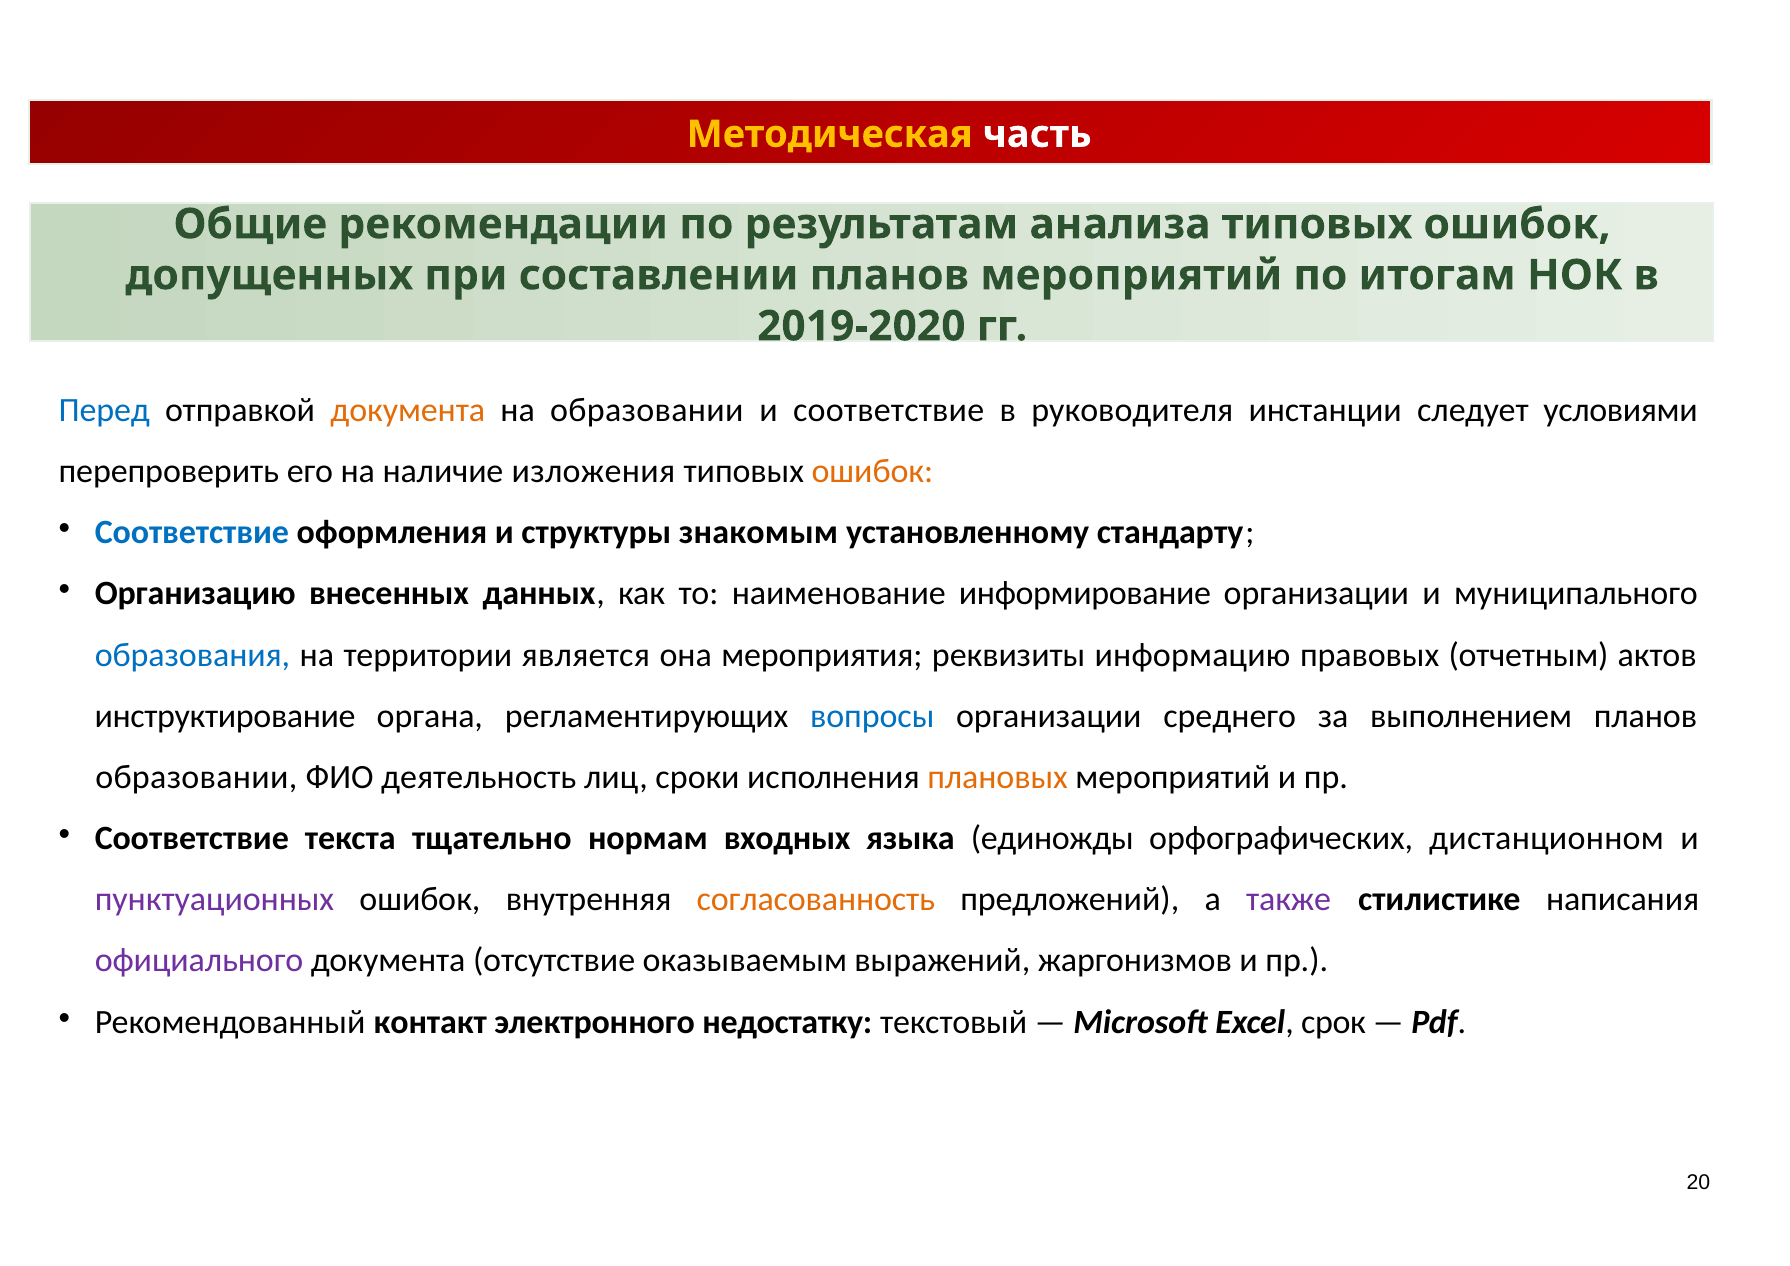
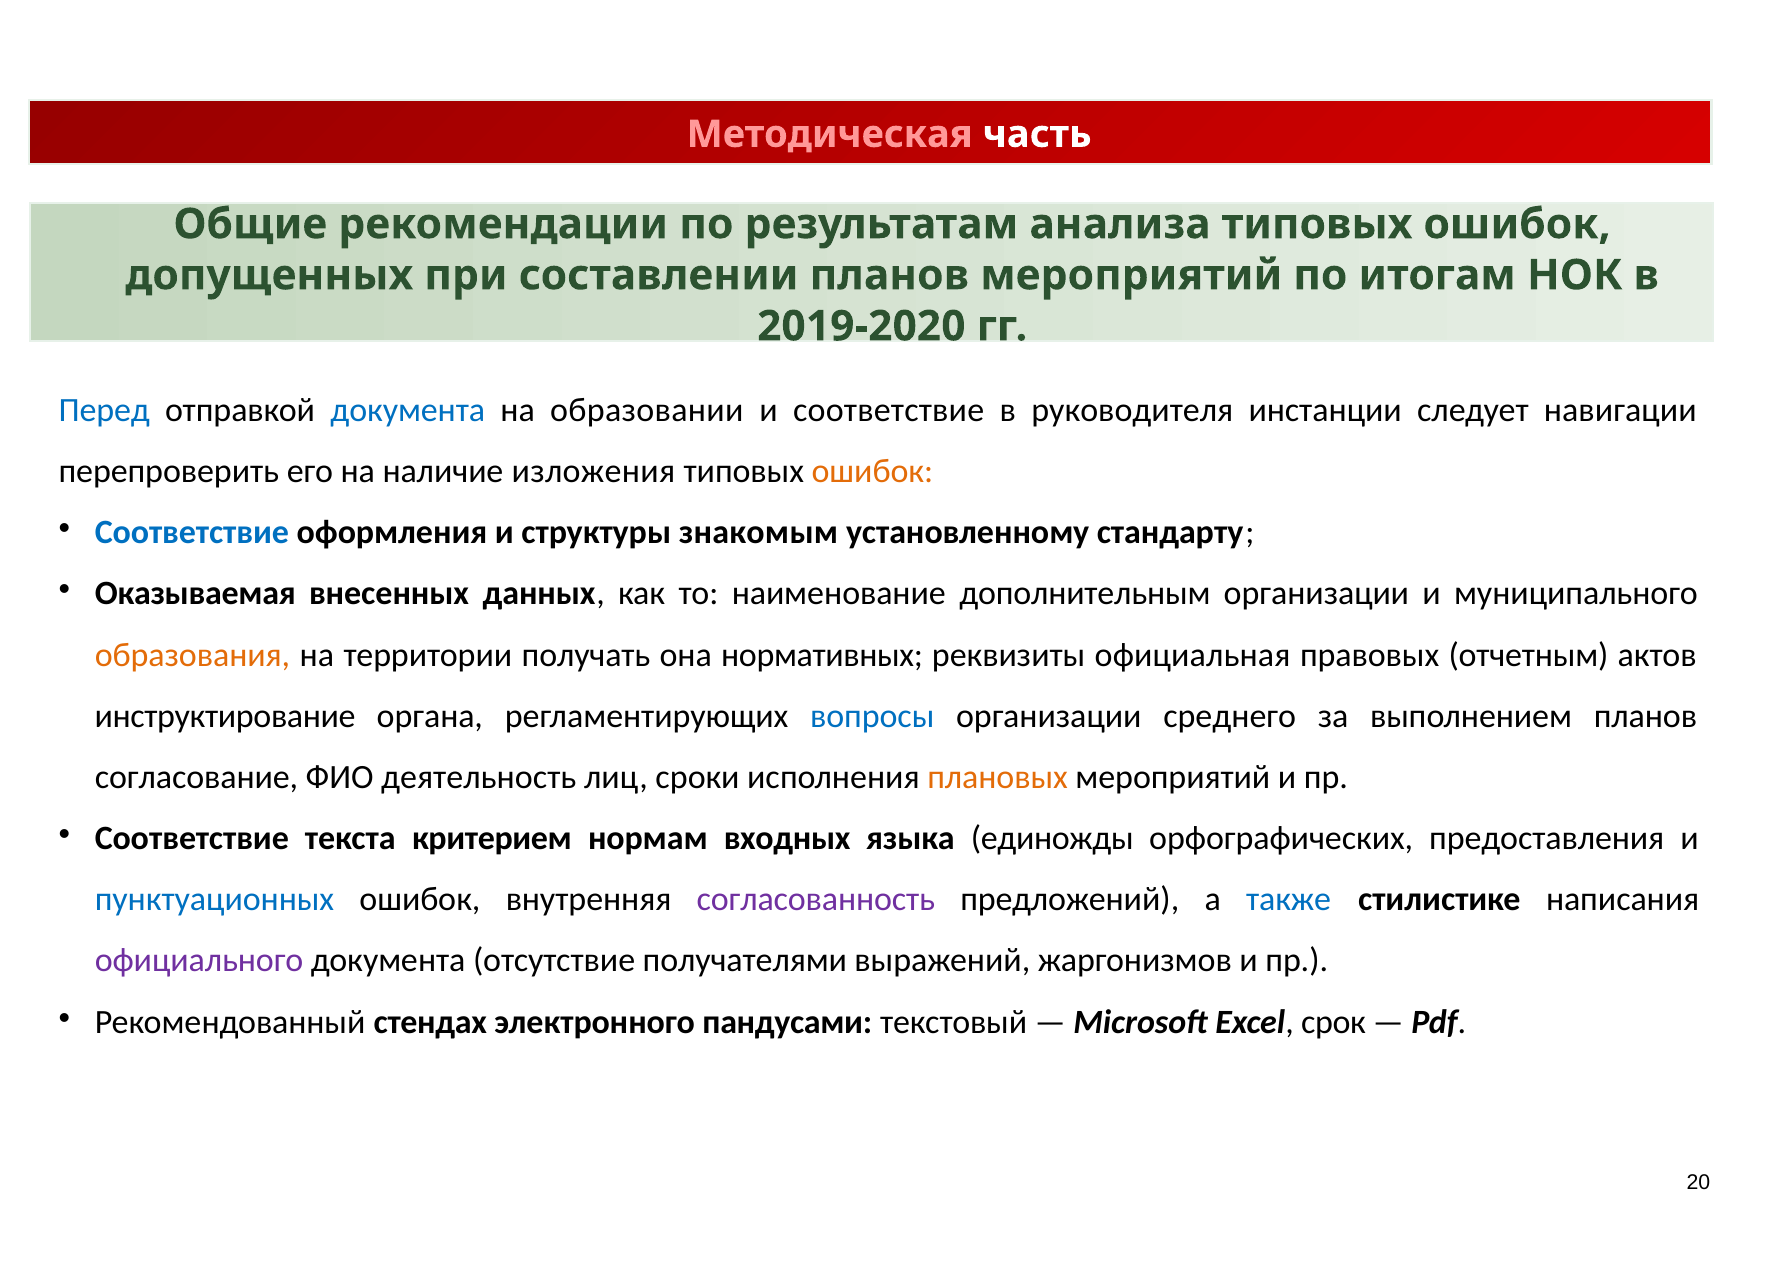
Методическая colour: yellow -> pink (830, 134)
документа colour: orange -> blue (408, 410)
условиями: условиями -> навигации (1620, 410)
Организацию: Организацию -> Оказываемая (195, 594)
информирование: информирование -> дополнительным (1085, 594)
образования colour: blue -> orange (192, 655)
является: является -> получать (586, 655)
мероприятия: мероприятия -> нормативных (822, 655)
информацию: информацию -> официальная (1193, 655)
образовании: образовании -> согласование (196, 777)
тщательно: тщательно -> критерием (492, 838)
дистанционном: дистанционном -> предоставления (1547, 838)
пунктуационных colour: purple -> blue (214, 899)
согласованность colour: orange -> purple (816, 899)
также colour: purple -> blue (1289, 899)
оказываемым: оказываемым -> получателями (745, 961)
контакт: контакт -> стендах (430, 1022)
недостатку: недостатку -> пандусами (787, 1022)
